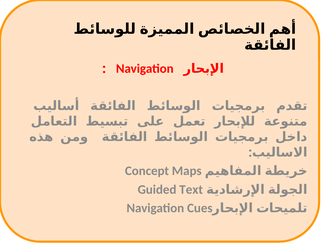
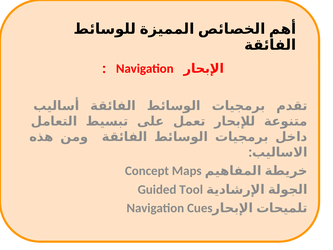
Text: Text -> Tool (191, 189)
